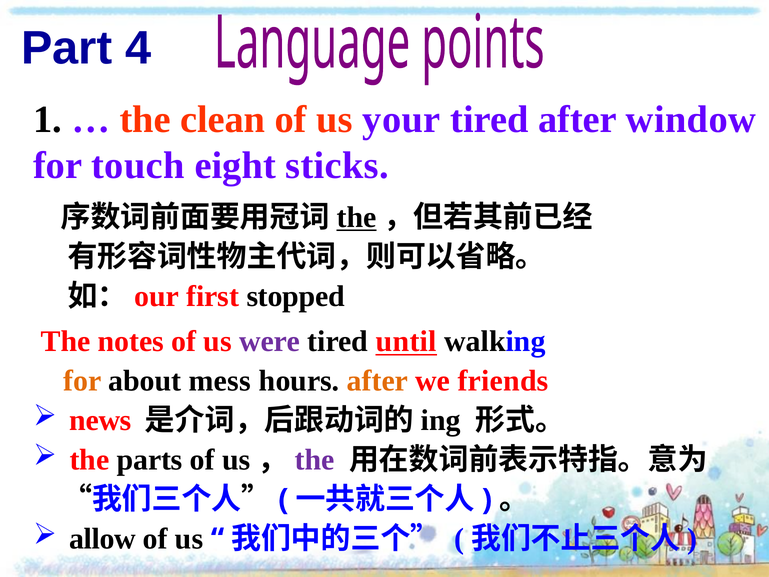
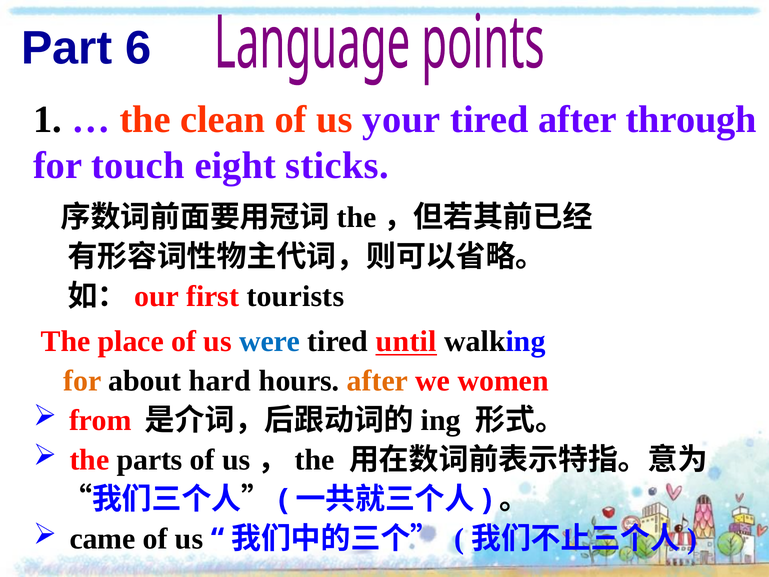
4: 4 -> 6 (138, 48)
window: window -> through (691, 119)
the underline: present -> none (357, 217)
stopped: stopped -> tourists (295, 296)
notes: notes -> place (131, 341)
were colour: purple -> blue (270, 341)
mess: mess -> hard (220, 381)
friends: friends -> women (503, 381)
news: news -> from (100, 420)
the colour: purple -> black (315, 460)
allow: allow -> came (103, 539)
